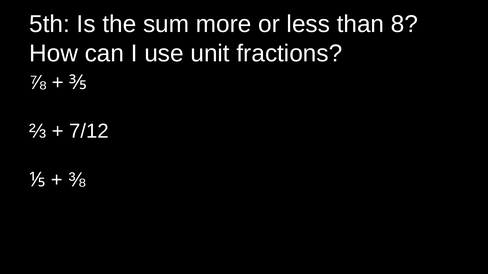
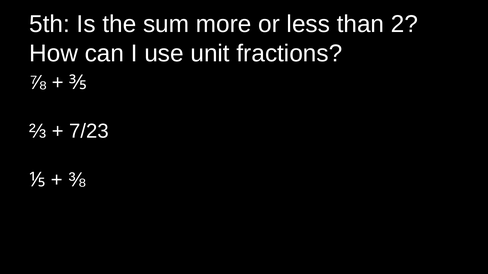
8: 8 -> 2 (405, 24)
7/12: 7/12 -> 7/23 (89, 131)
